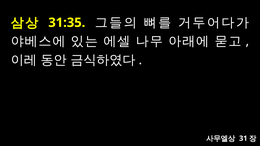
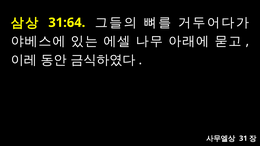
31:35: 31:35 -> 31:64 (67, 23)
